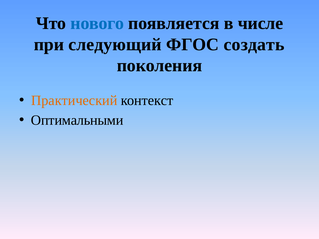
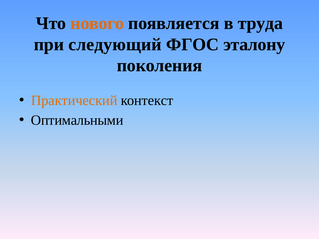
нового colour: blue -> orange (97, 23)
числе: числе -> труда (260, 23)
создать: создать -> эталону (254, 44)
